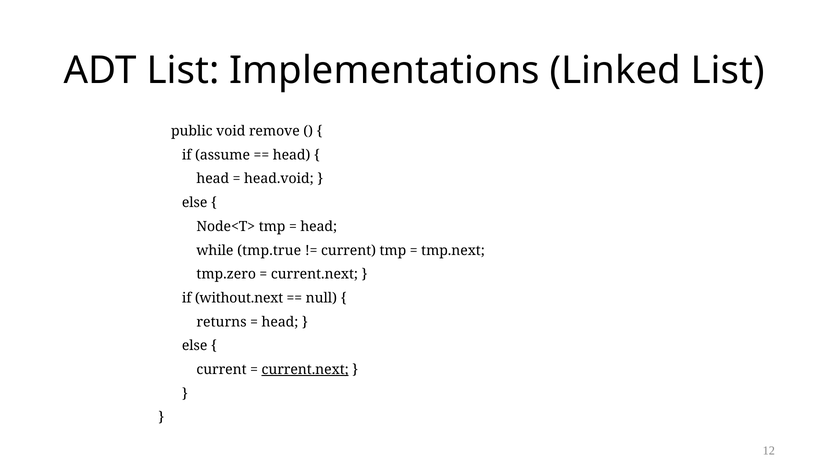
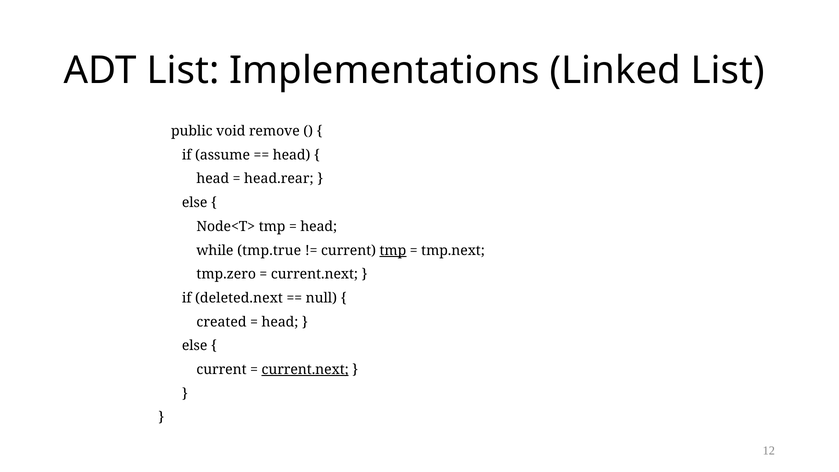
head.void: head.void -> head.rear (279, 179)
tmp underline: none -> present (393, 250)
without.next: without.next -> deleted.next (239, 298)
returns: returns -> created (222, 322)
